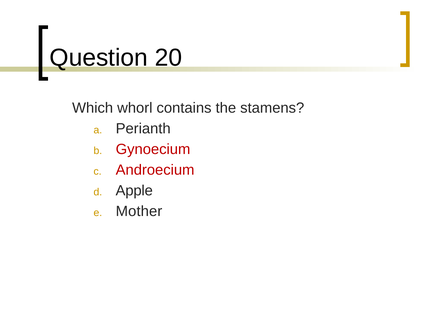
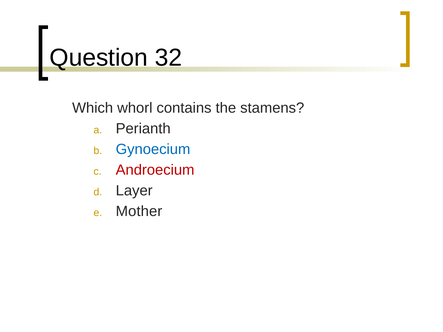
20: 20 -> 32 (168, 58)
Gynoecium colour: red -> blue (153, 149)
Apple: Apple -> Layer (134, 191)
